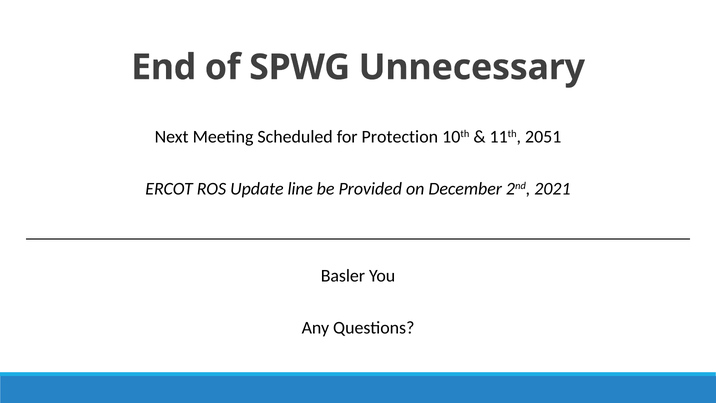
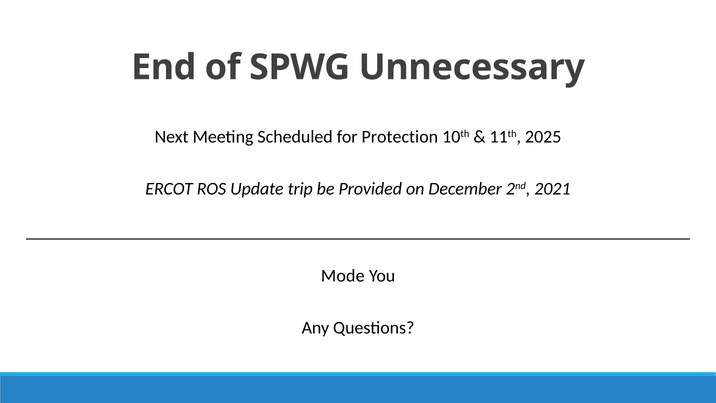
2051: 2051 -> 2025 (543, 137)
line: line -> trip (300, 188)
Basler: Basler -> Mode (343, 276)
